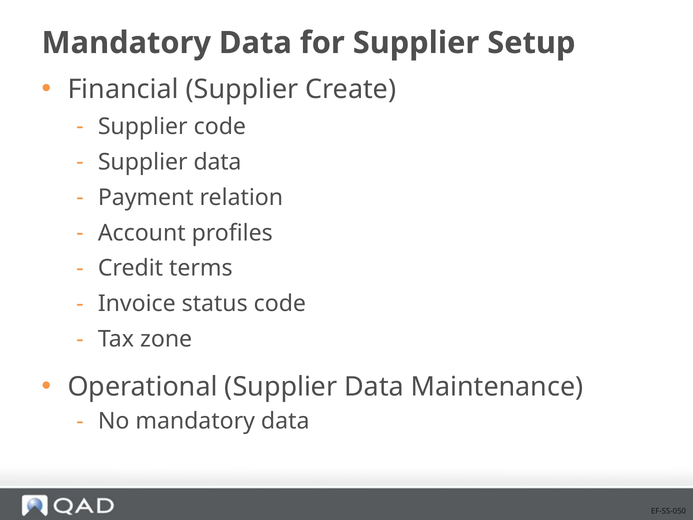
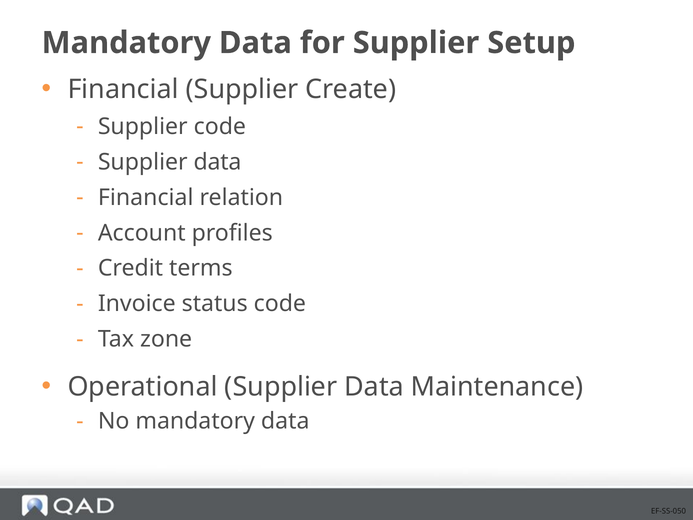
Payment: Payment -> Financial (146, 197)
